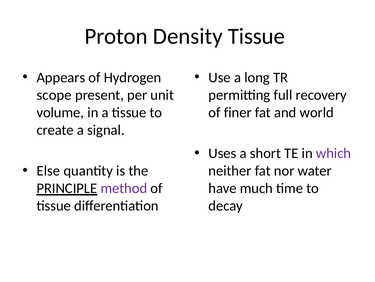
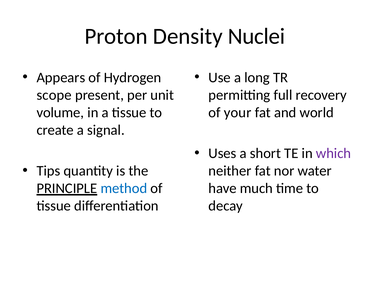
Density Tissue: Tissue -> Nuclei (257, 36)
finer: finer -> your (238, 112)
Else: Else -> Tips (48, 170)
method colour: purple -> blue (124, 188)
